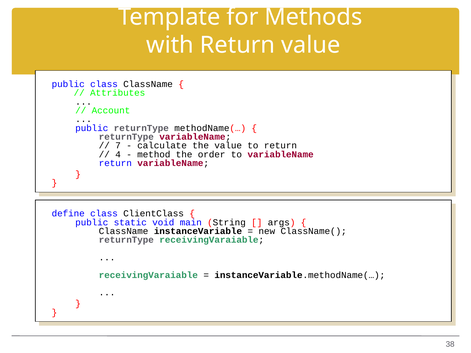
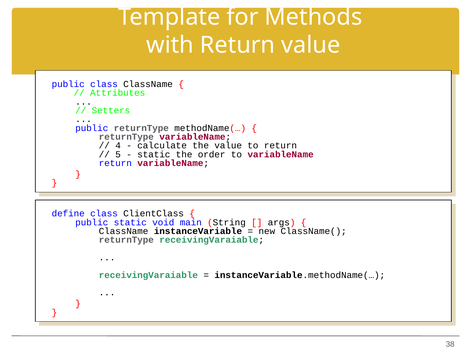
Account: Account -> Setters (111, 111)
7: 7 -> 4 (118, 146)
4: 4 -> 5 (118, 155)
method: method -> static (154, 155)
